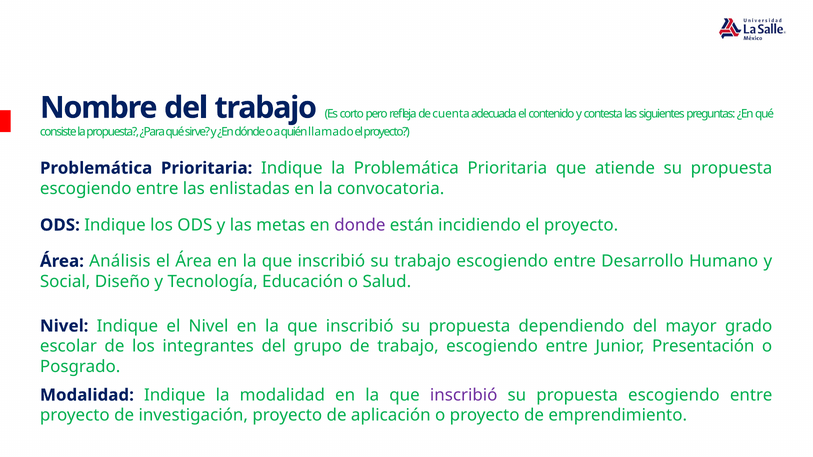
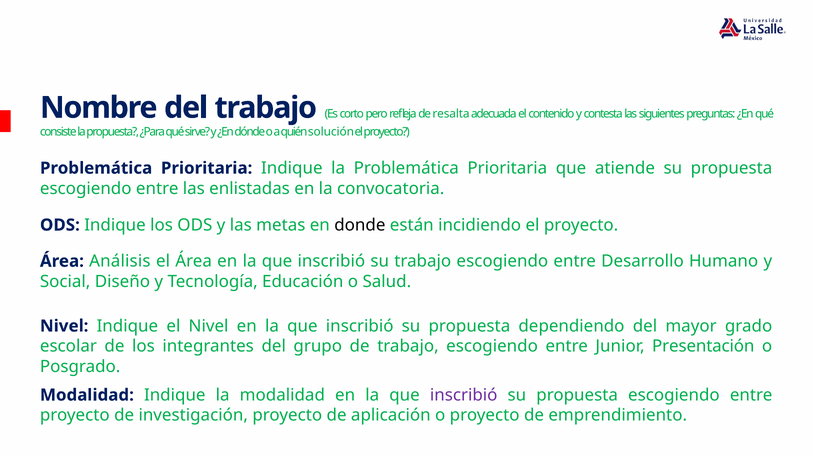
cuenta: cuenta -> resalta (451, 114)
llamado: llamado -> solución (331, 132)
donde colour: purple -> black (360, 225)
